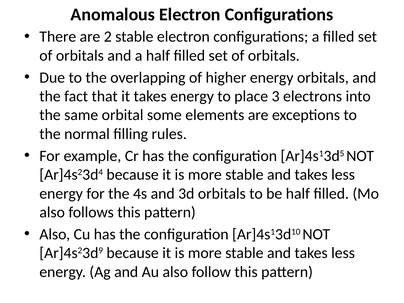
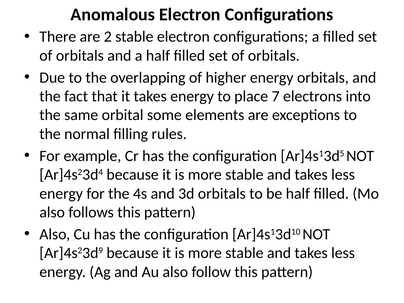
3: 3 -> 7 (276, 96)
